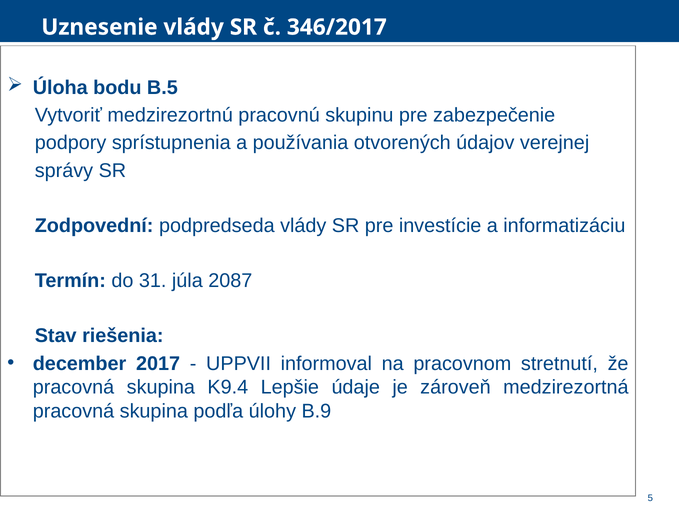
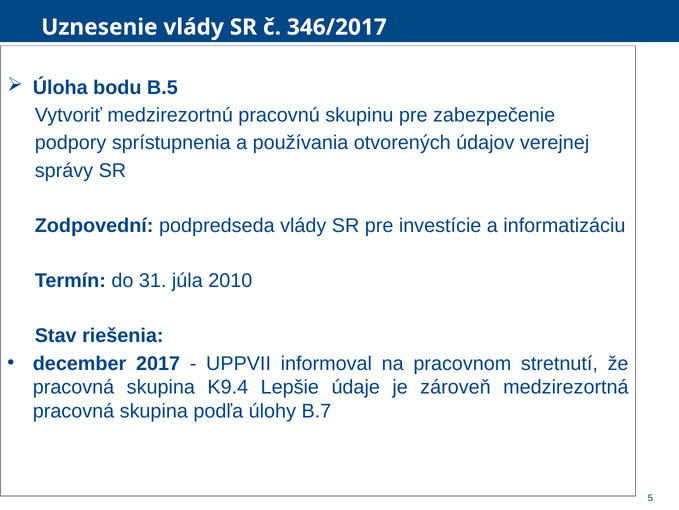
2087: 2087 -> 2010 (230, 280)
B.9: B.9 -> B.7 (316, 410)
